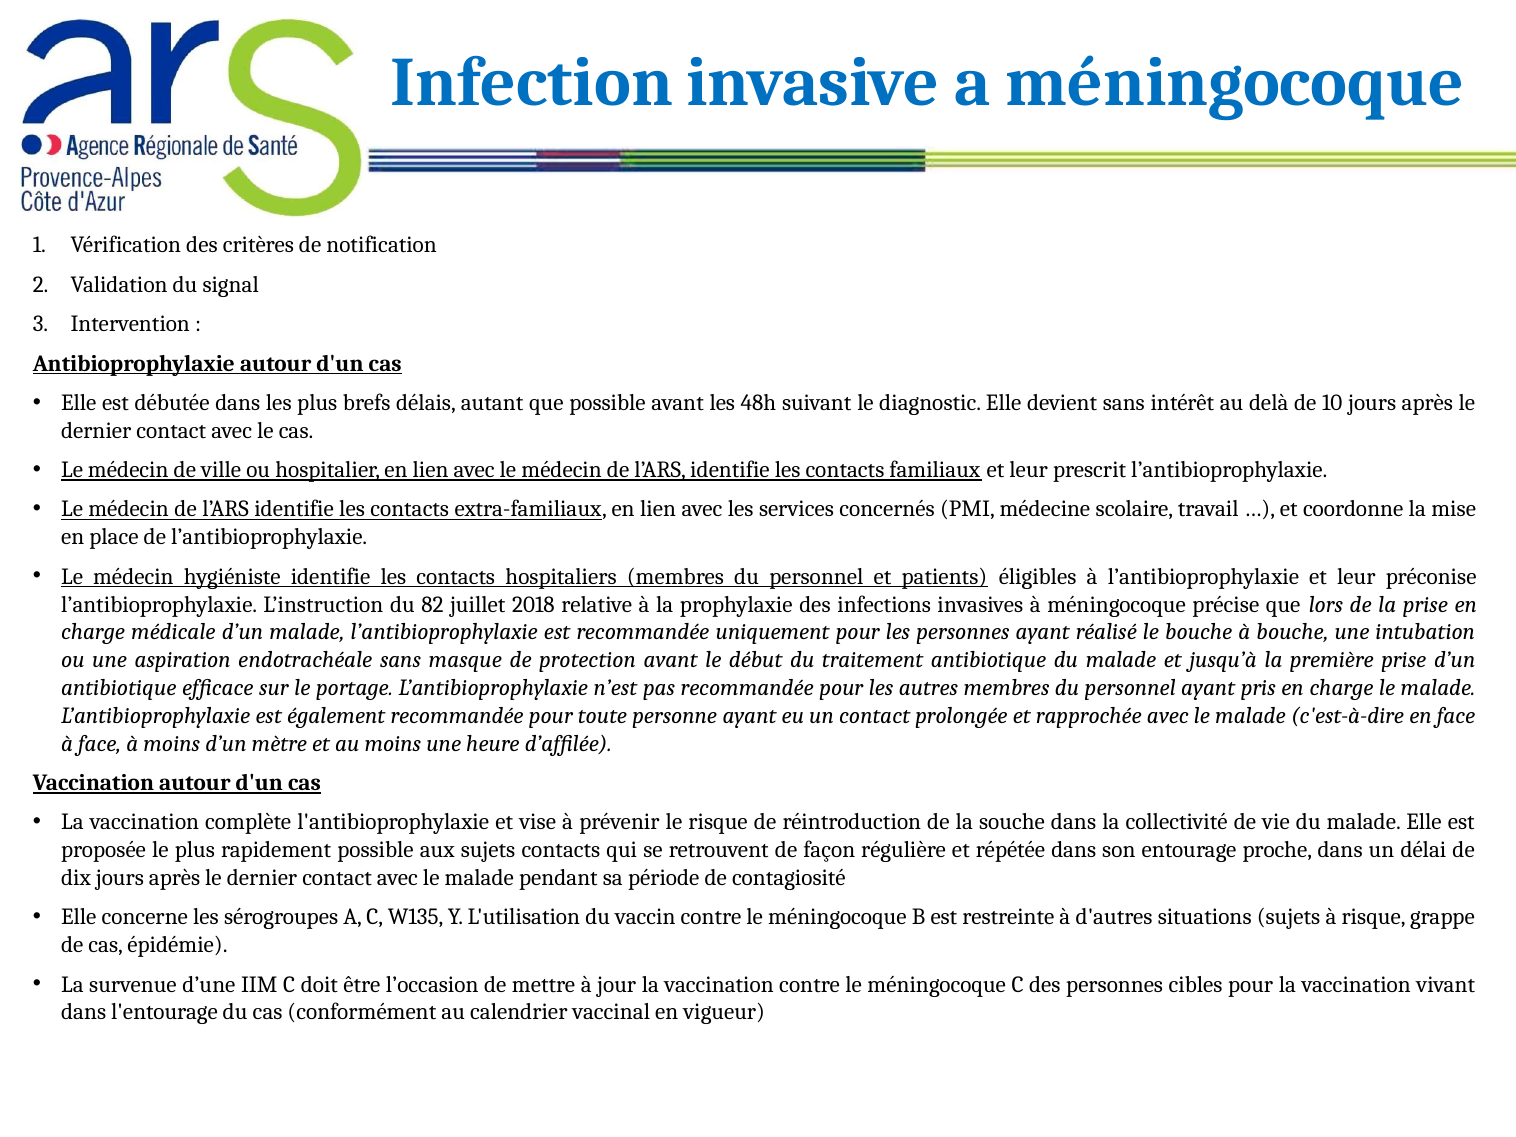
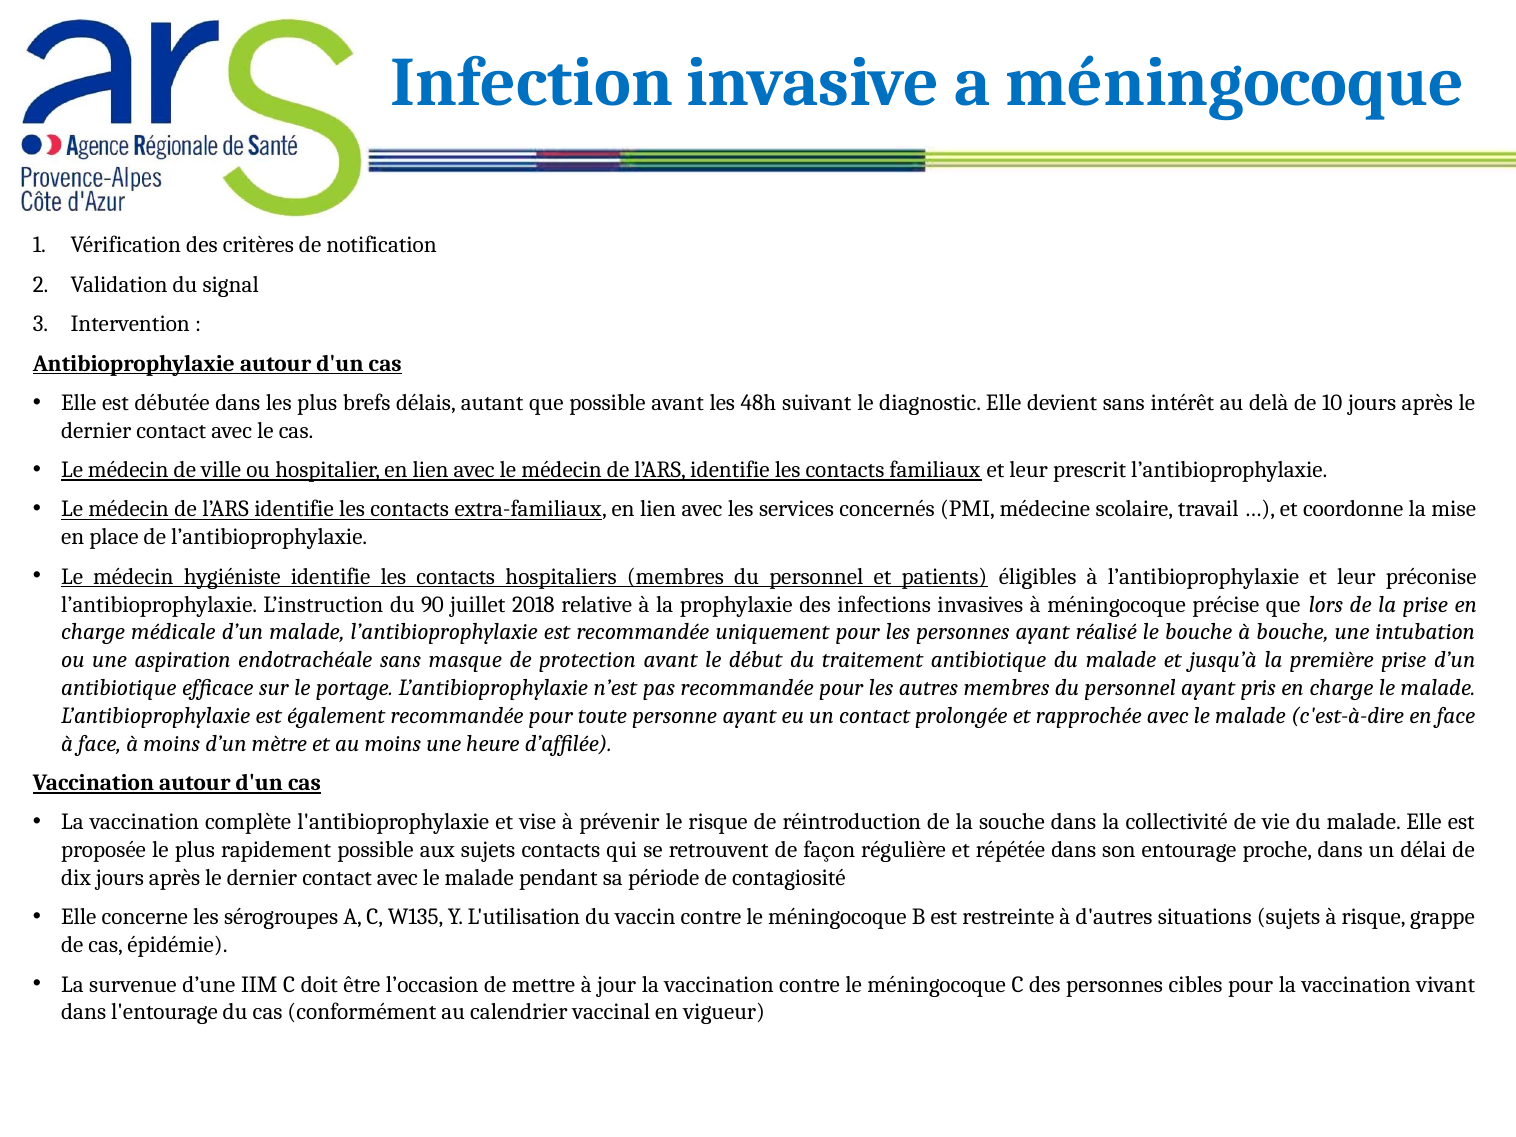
82: 82 -> 90 (433, 604)
